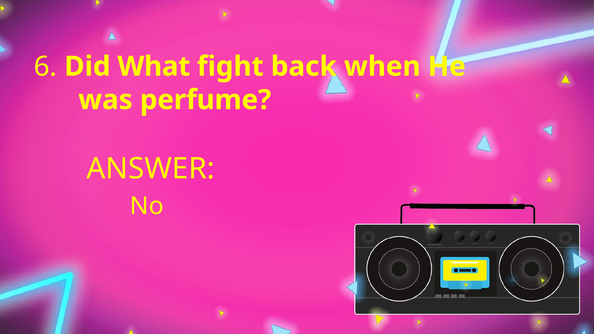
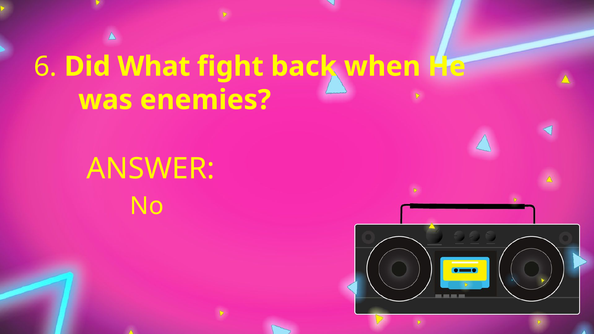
perfume: perfume -> enemies (205, 100)
